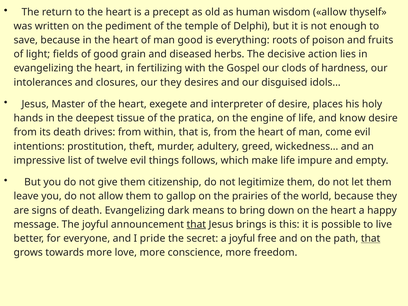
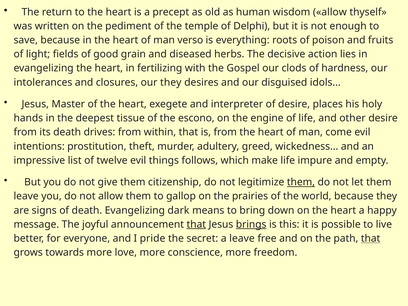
man good: good -> verso (190, 40)
pratica: pratica -> escono (196, 118)
know: know -> other (353, 118)
them underline: none -> present (301, 182)
brings underline: none -> present (251, 224)
a joyful: joyful -> leave (242, 238)
